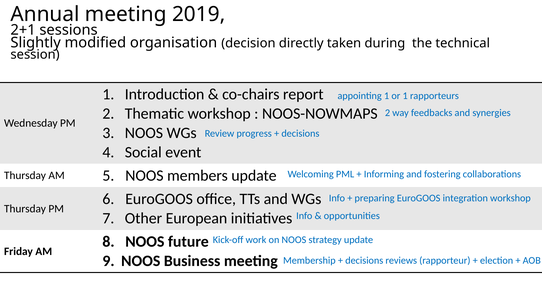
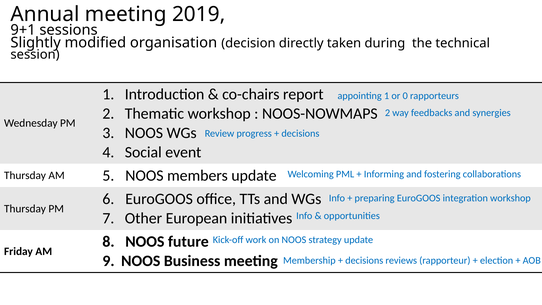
2+1: 2+1 -> 9+1 (23, 30)
or 1: 1 -> 0 (405, 96)
